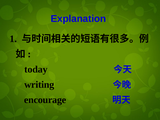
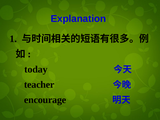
writing: writing -> teacher (39, 85)
